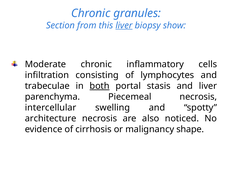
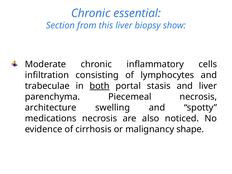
granules: granules -> essential (137, 13)
liver underline: present -> none (124, 25)
intercellular: intercellular -> architecture (51, 108)
architecture: architecture -> medications (51, 118)
